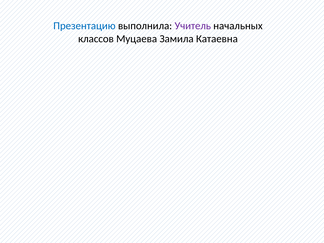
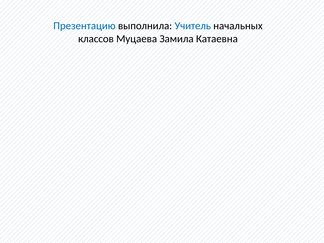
Учитель colour: purple -> blue (193, 26)
